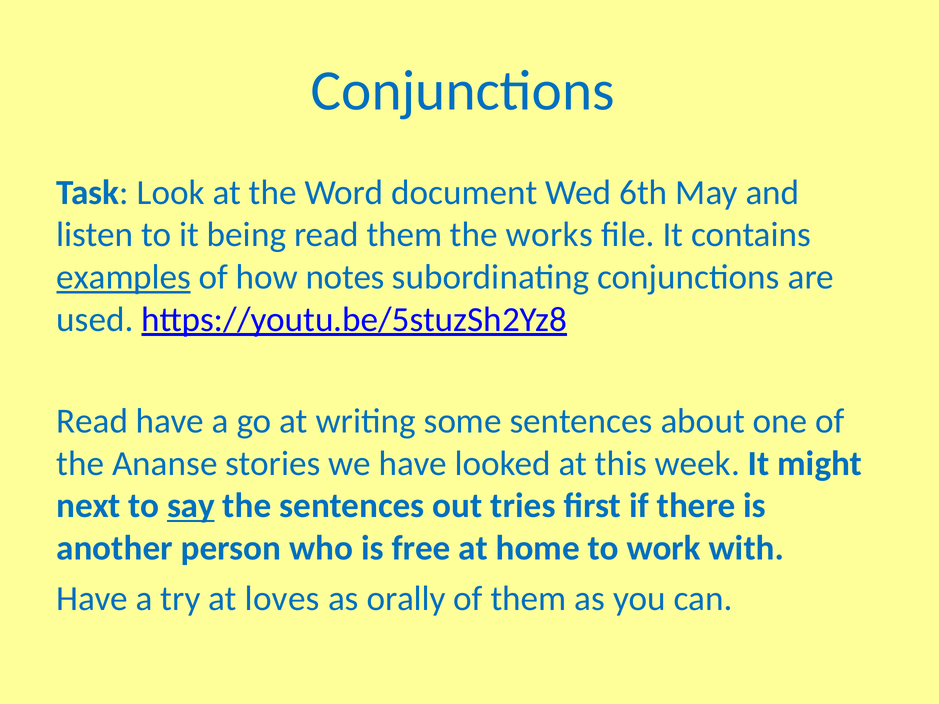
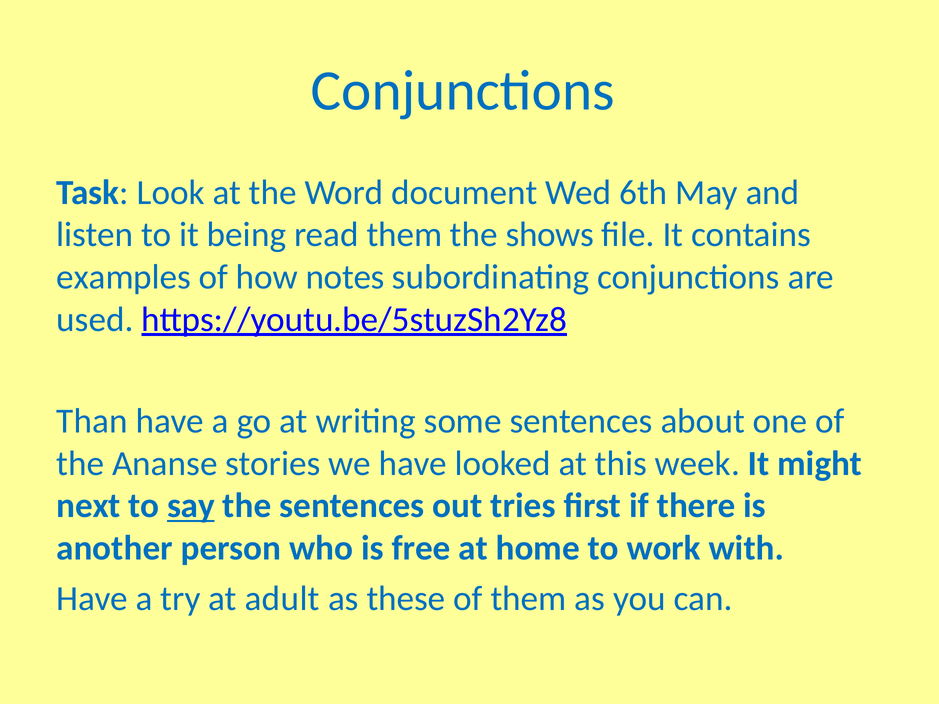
works: works -> shows (550, 235)
examples underline: present -> none (124, 277)
Read: Read -> Than (92, 421)
loves: loves -> adult (282, 599)
orally: orally -> these (406, 599)
